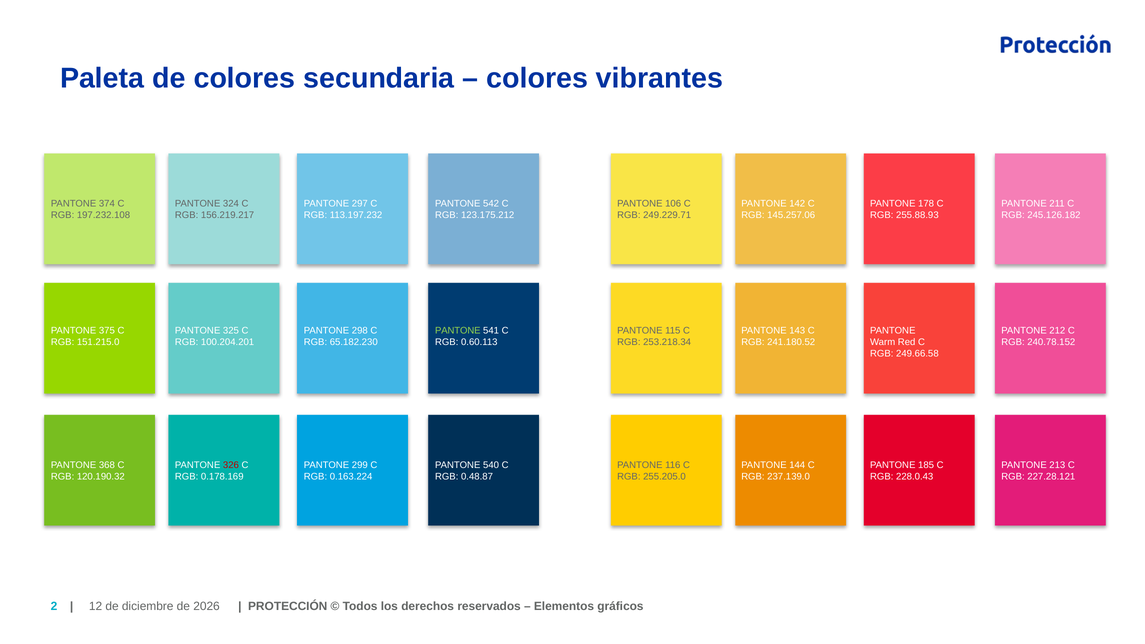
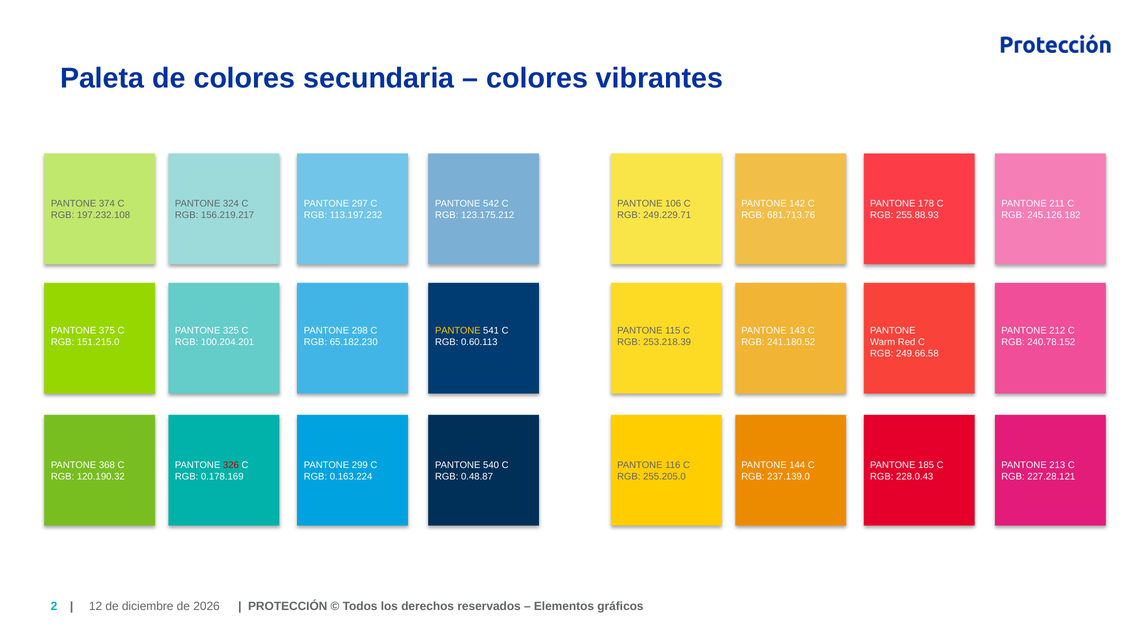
145.257.06: 145.257.06 -> 681.713.76 (791, 215)
PANTONE colour: light green -> yellow (458, 331)
253.218.34: 253.218.34 -> 253.218.39 (667, 342)
